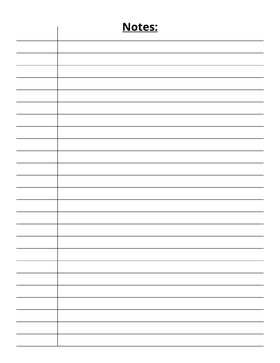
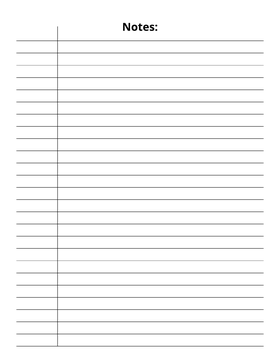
Notes underline: present -> none (140, 27)
